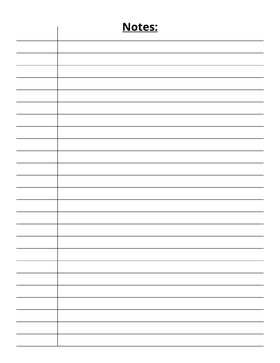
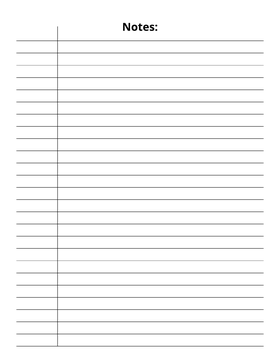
Notes underline: present -> none (140, 27)
